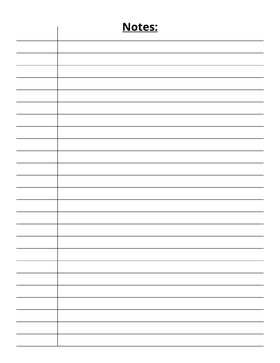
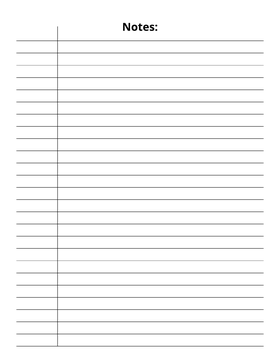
Notes underline: present -> none (140, 27)
